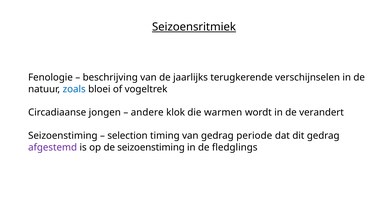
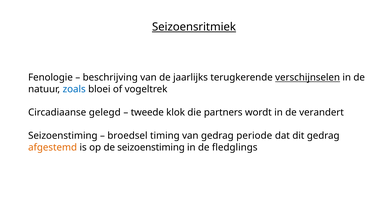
verschijnselen underline: none -> present (308, 78)
jongen: jongen -> gelegd (105, 113)
andere: andere -> tweede (147, 113)
warmen: warmen -> partners (223, 113)
selection: selection -> broedsel (127, 136)
afgestemd colour: purple -> orange (53, 147)
